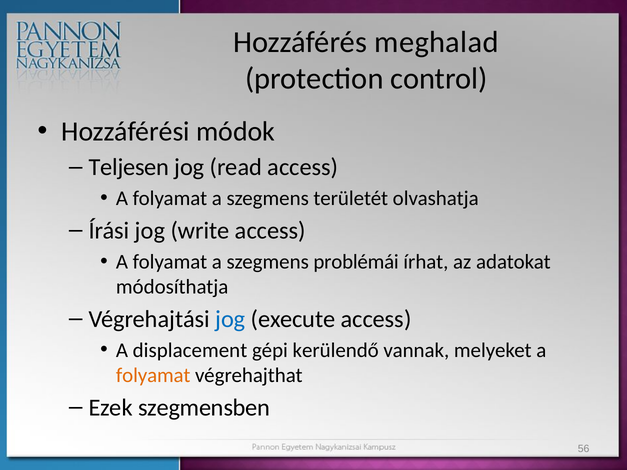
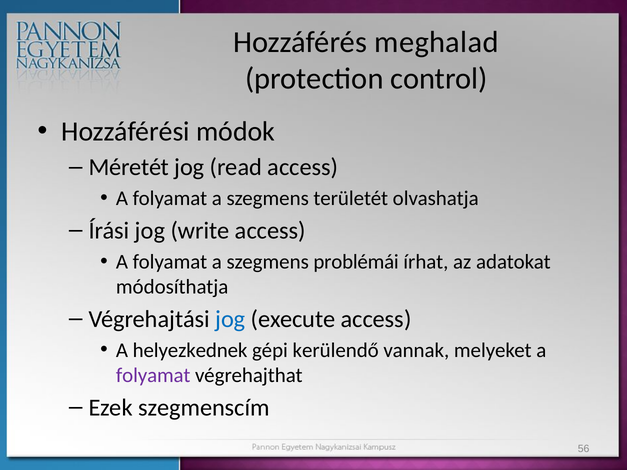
Teljesen: Teljesen -> Méretét (129, 168)
displacement: displacement -> helyezkednek (190, 350)
folyamat colour: orange -> purple (153, 375)
szegmensben: szegmensben -> szegmenscím (204, 408)
